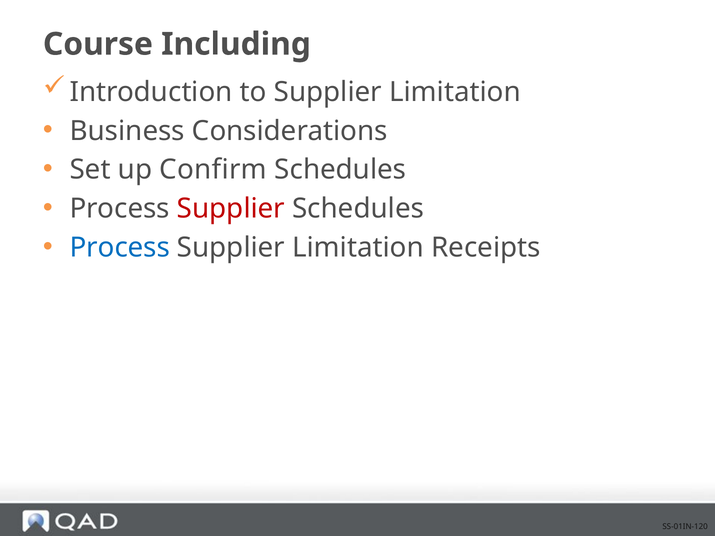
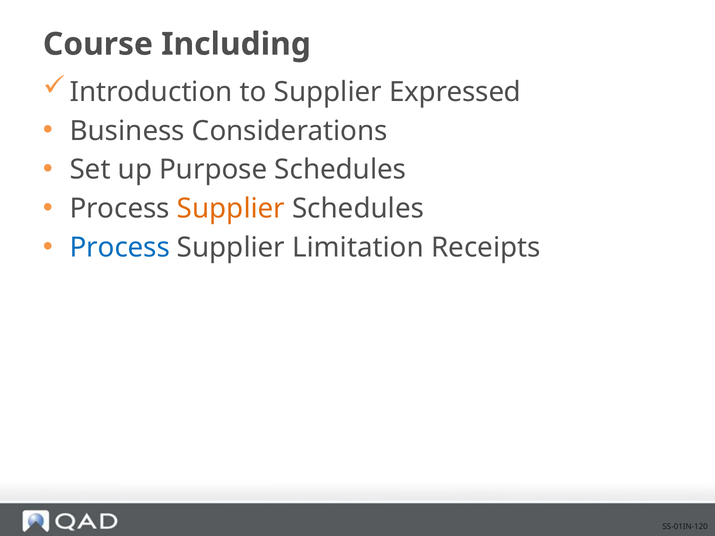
to Supplier Limitation: Limitation -> Expressed (455, 92)
Confirm: Confirm -> Purpose (213, 170)
Supplier colour: red -> orange (231, 209)
